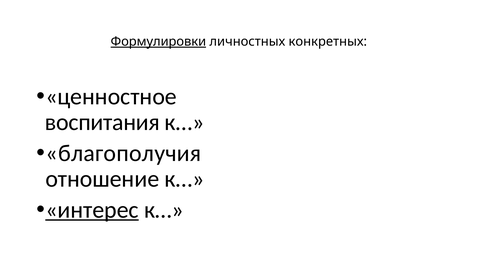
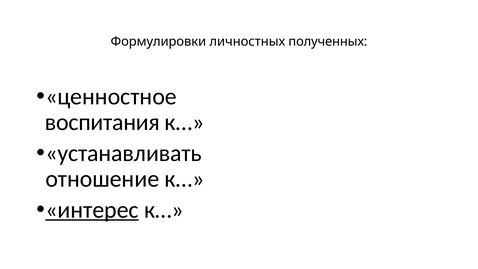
Формулировки underline: present -> none (158, 42)
конкретных: конкретных -> полученных (328, 42)
благополучия: благополучия -> устанавливать (124, 153)
